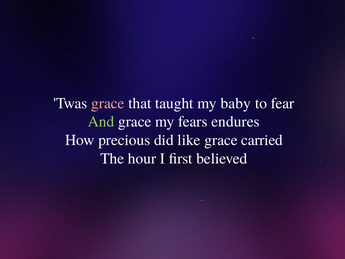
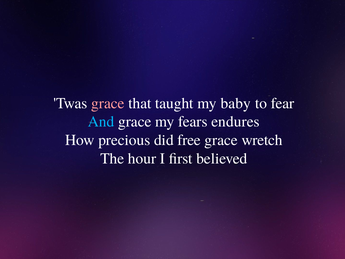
And colour: light green -> light blue (101, 122)
like: like -> free (189, 140)
carried: carried -> wretch (262, 140)
